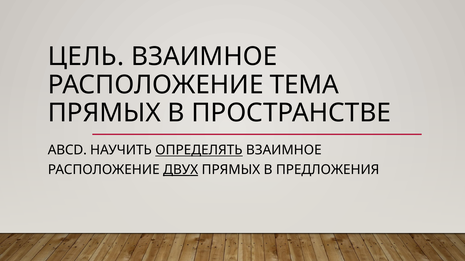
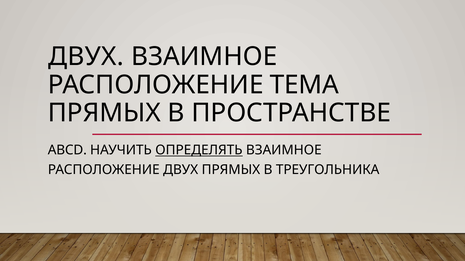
ЦЕЛЬ: ЦЕЛЬ -> ДВУХ (86, 57)
ДВУХ underline: present -> none (181, 170)
ПРЕДЛОЖЕНИЯ: ПРЕДЛОЖЕНИЯ -> ТРЕУГОЛЬНИКА (328, 170)
